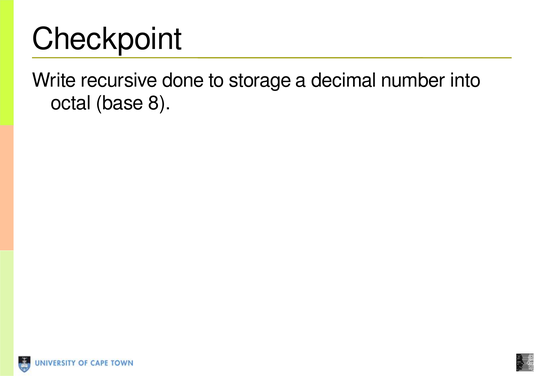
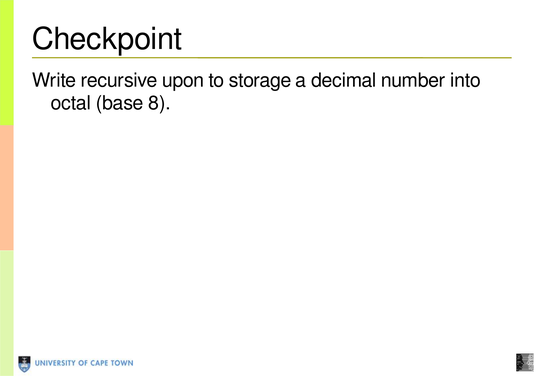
done: done -> upon (183, 80)
